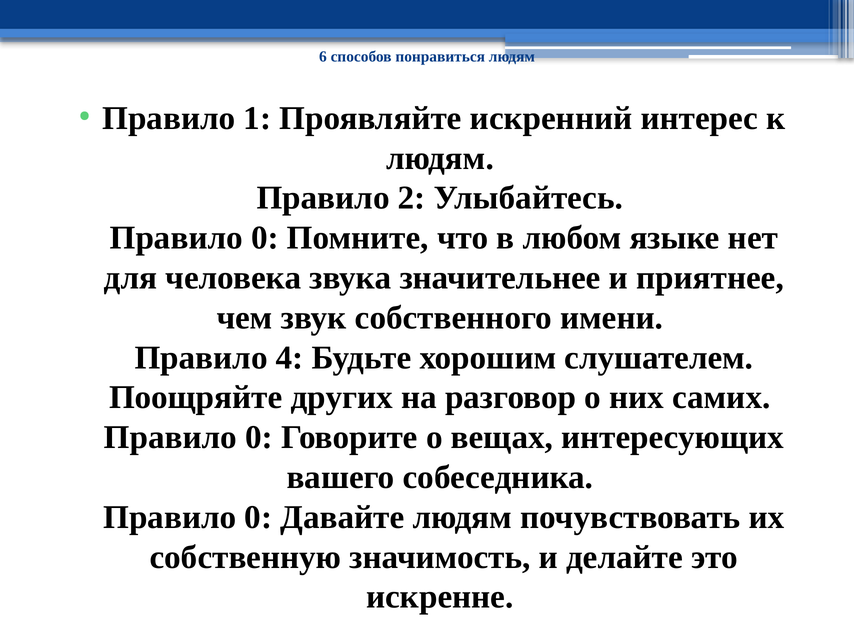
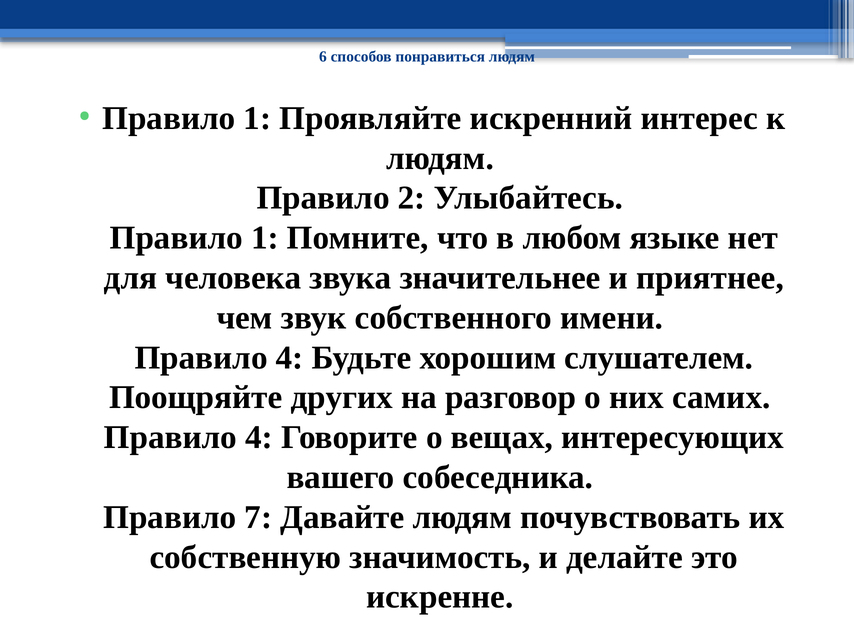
0: 0 -> 1 (265, 238)
0: 0 -> 4 (259, 437)
0: 0 -> 7 (258, 517)
